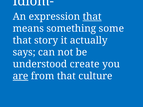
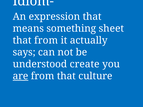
that underline: present -> none (92, 17)
some: some -> sheet (111, 29)
that story: story -> from (46, 40)
